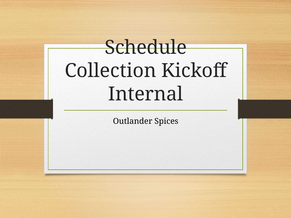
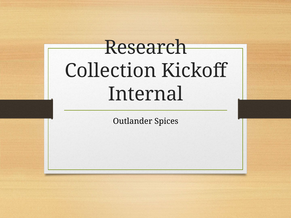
Schedule: Schedule -> Research (146, 48)
